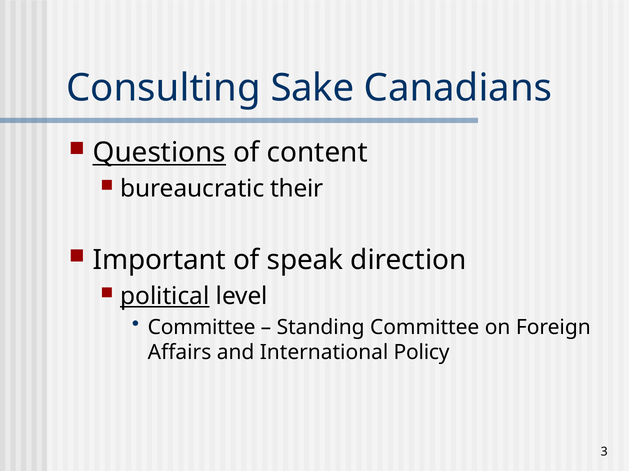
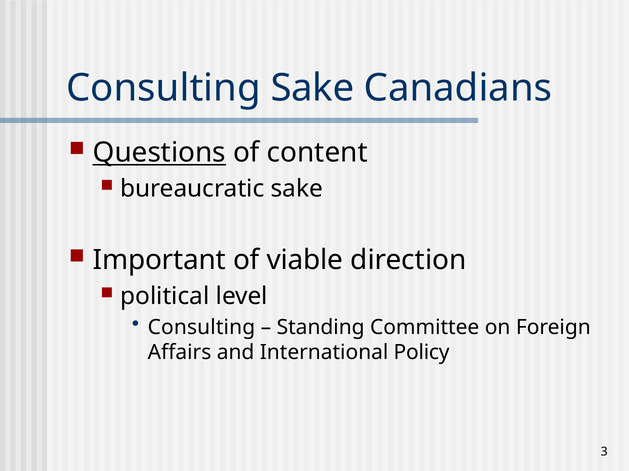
bureaucratic their: their -> sake (297, 189)
speak: speak -> viable (305, 261)
political underline: present -> none (165, 297)
Committee: Committee -> Consulting (201, 328)
